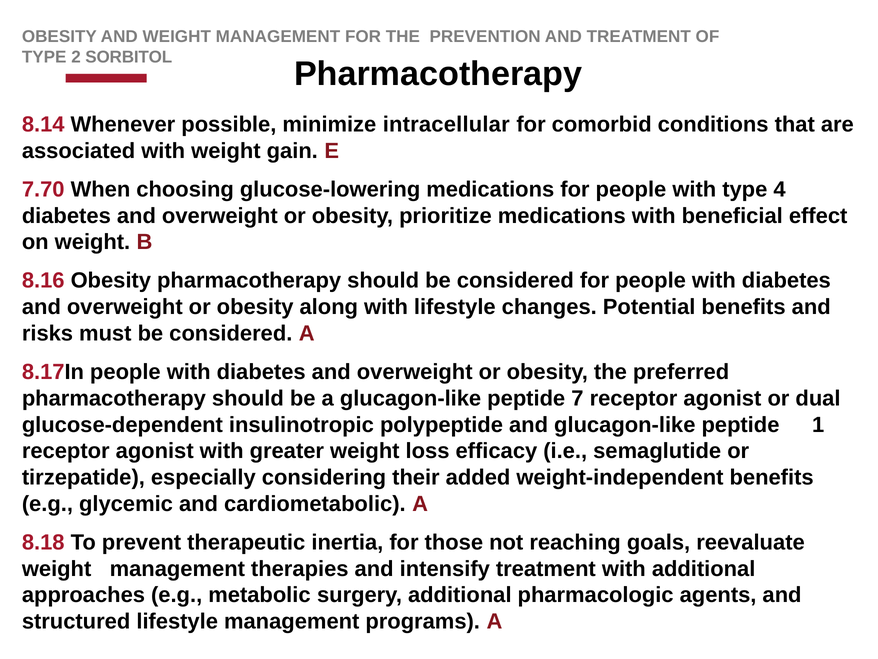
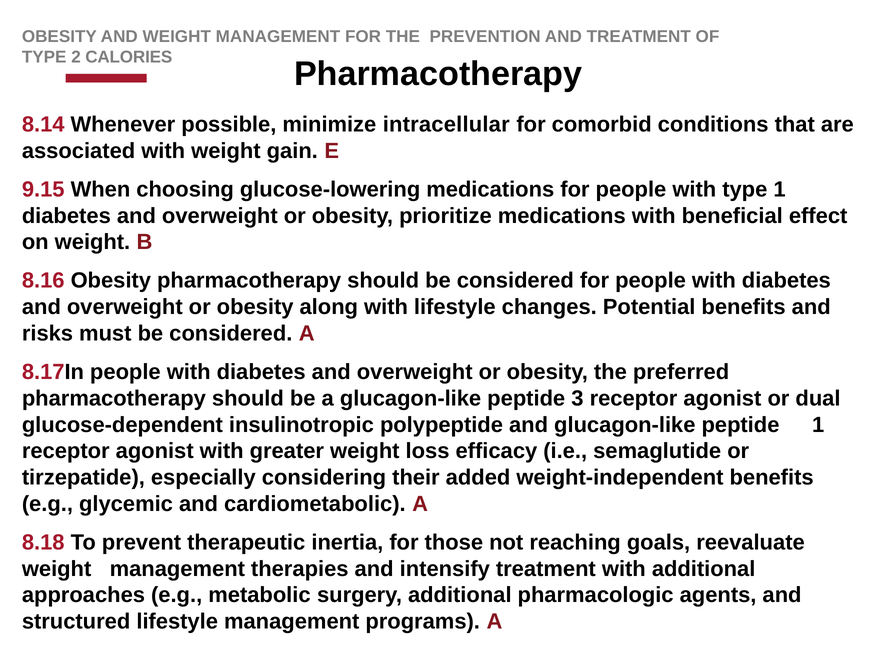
SORBITOL: SORBITOL -> CALORIES (129, 57)
7.70: 7.70 -> 9.15 (43, 189)
type 4: 4 -> 1 (780, 189)
7: 7 -> 3 (577, 398)
